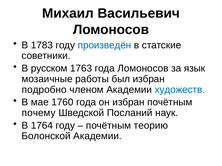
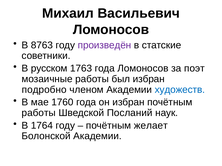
1783: 1783 -> 8763 (42, 45)
произведён colour: blue -> purple (105, 45)
язык: язык -> поэт (194, 69)
почему: почему -> работы (39, 113)
теорию: теорию -> желает (151, 126)
